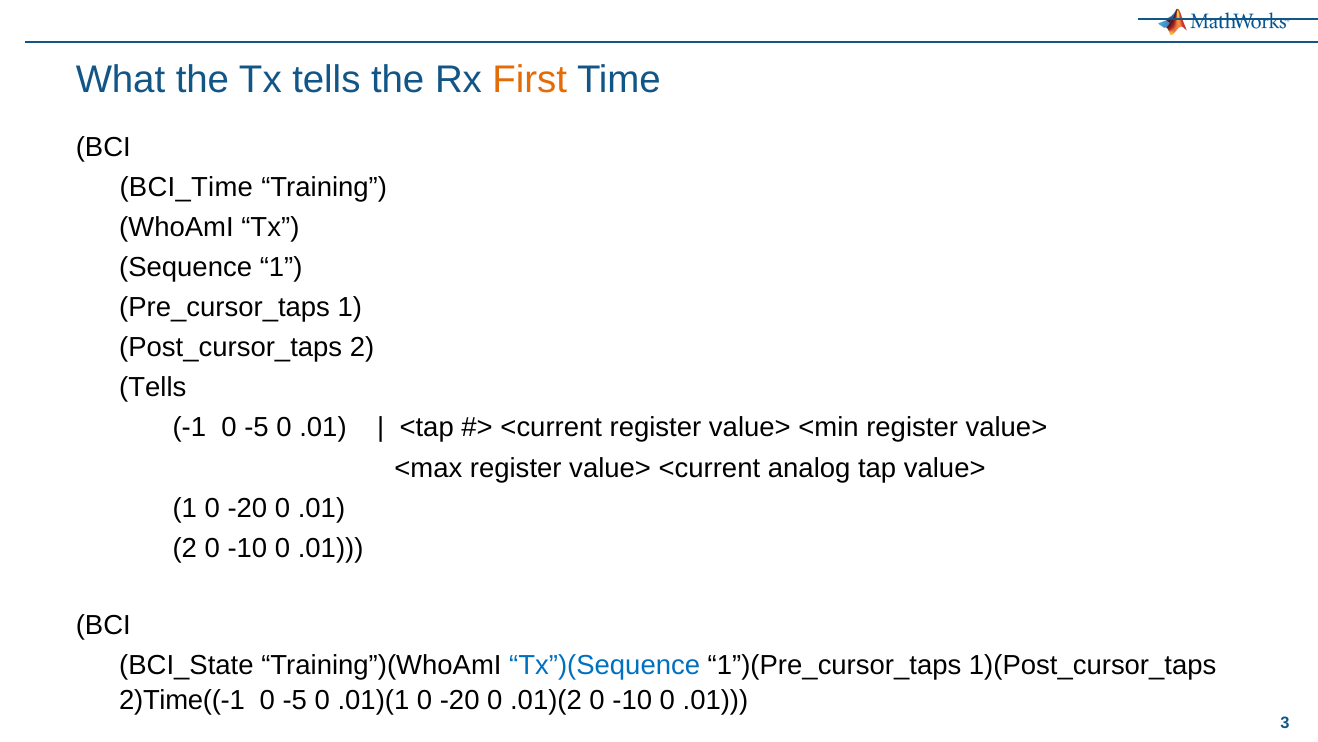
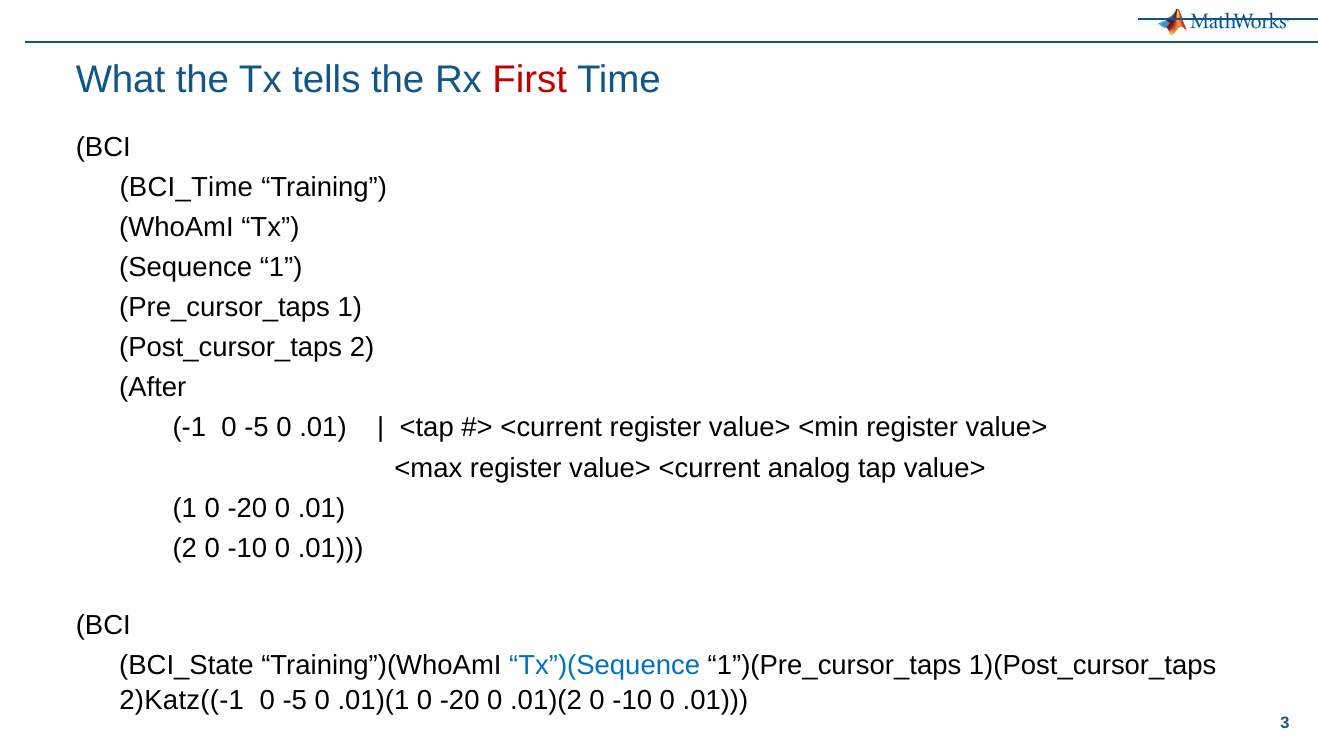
First colour: orange -> red (530, 80)
Tells: Tells -> After (153, 387)
2)Time((-1: 2)Time((-1 -> 2)Katz((-1 (182, 699)
